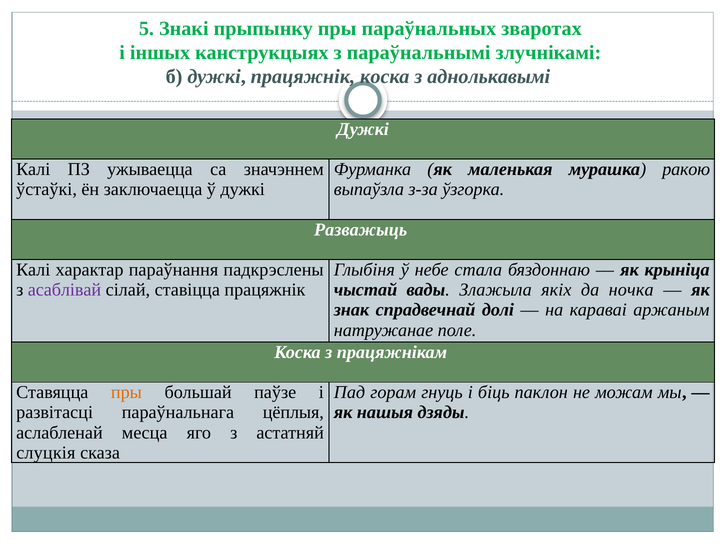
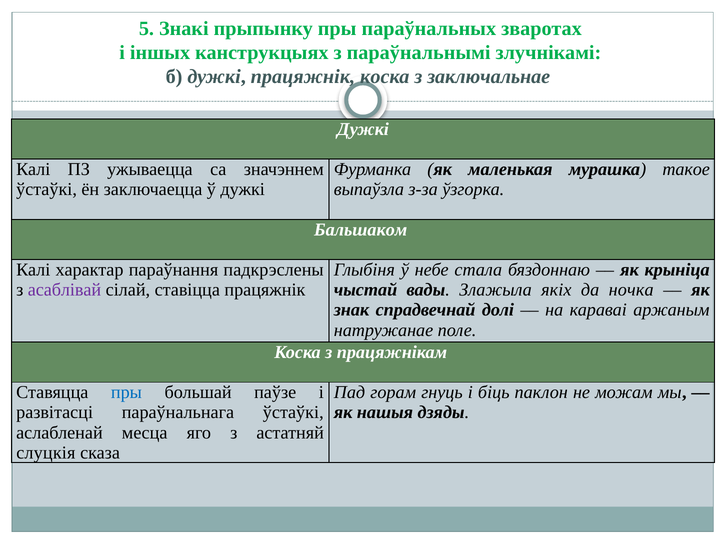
аднолькавымі: аднолькавымі -> заключальнае (489, 77)
ракою: ракою -> такое (686, 170)
Разважыць: Разважыць -> Бальшаком (361, 230)
пры colour: orange -> blue (126, 393)
параўнальнага цёплыя: цёплыя -> ўстаўкі (293, 413)
